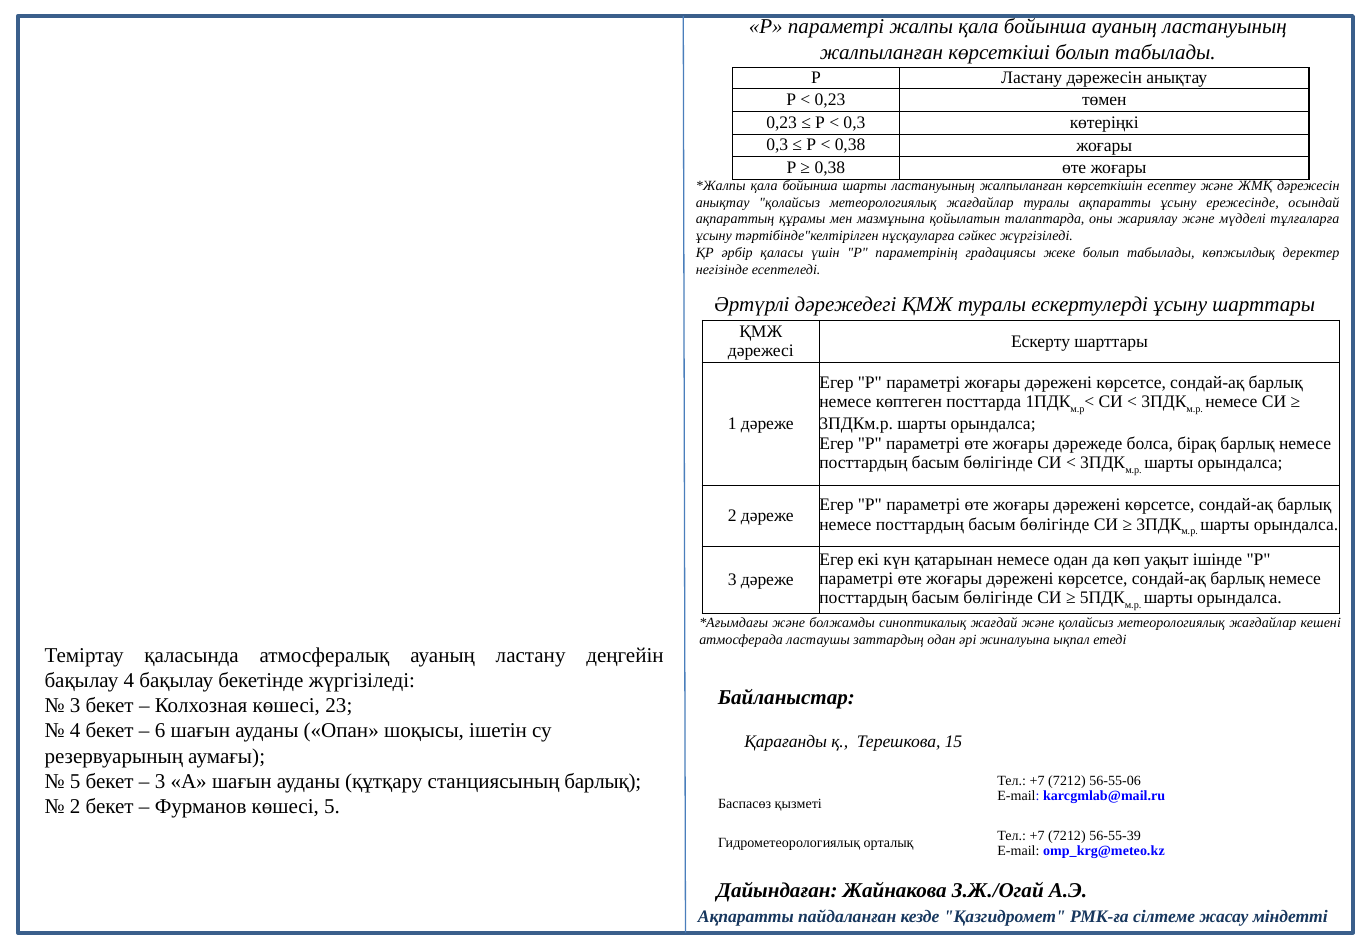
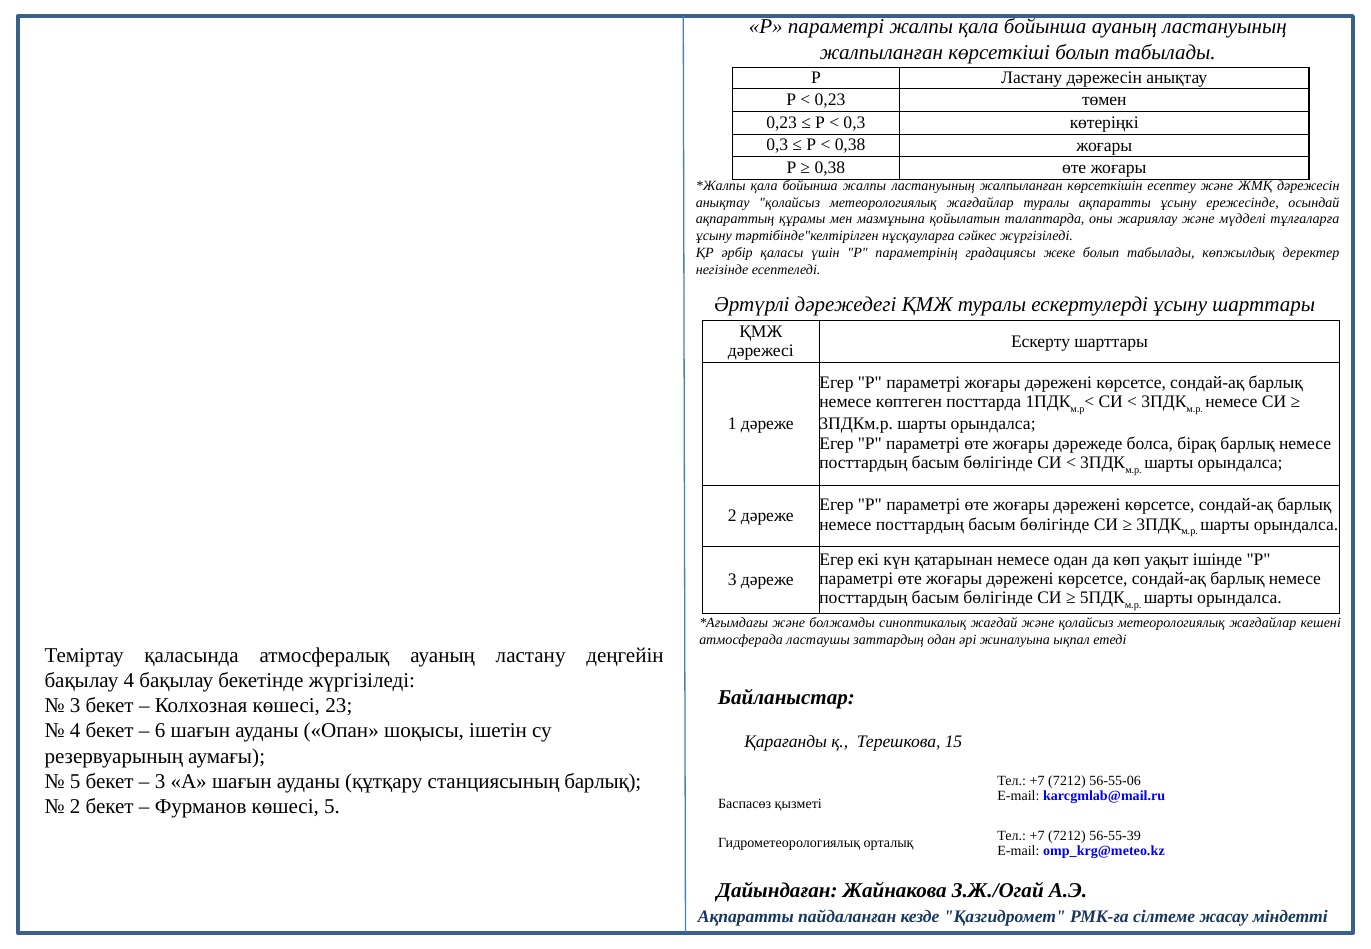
бойынша шарты: шарты -> жалпы (865, 186)
